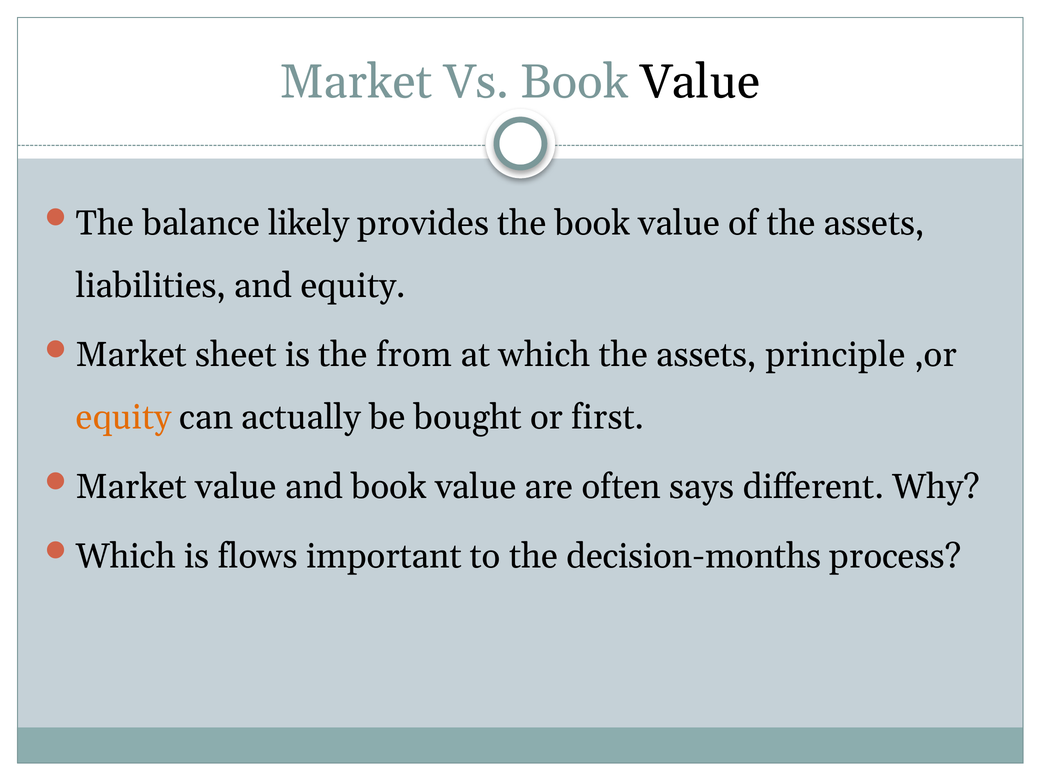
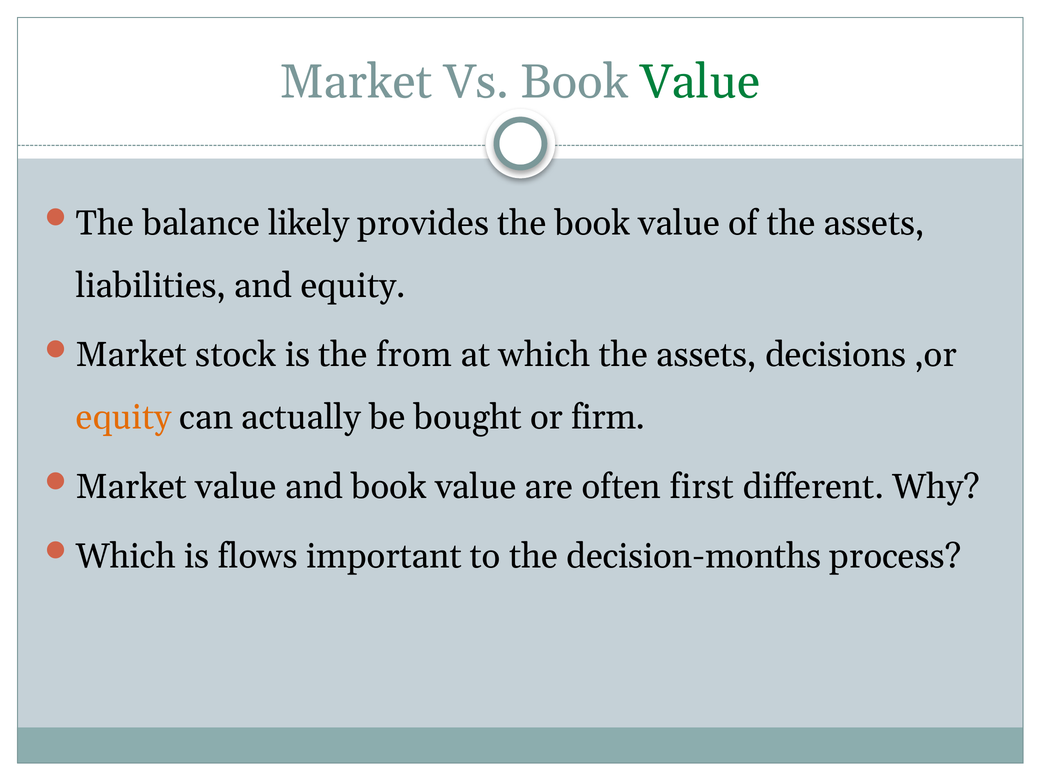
Value colour: black -> green (700, 82)
sheet: sheet -> stock (236, 355)
principle: principle -> decisions (836, 355)
first: first -> firm (608, 417)
says: says -> first (702, 487)
